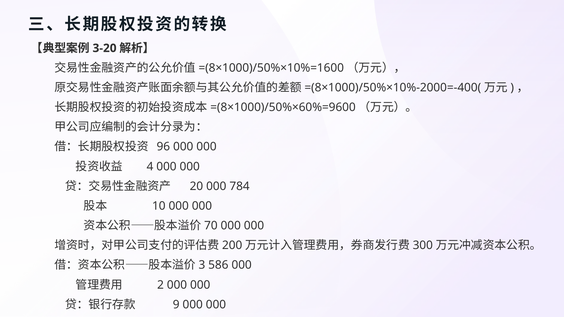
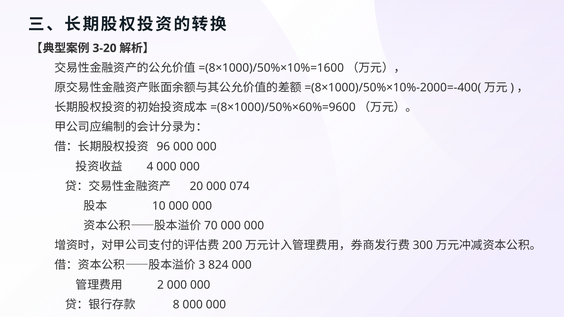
784: 784 -> 074 (240, 186)
586: 586 -> 824 (218, 265)
9: 9 -> 8 (176, 305)
